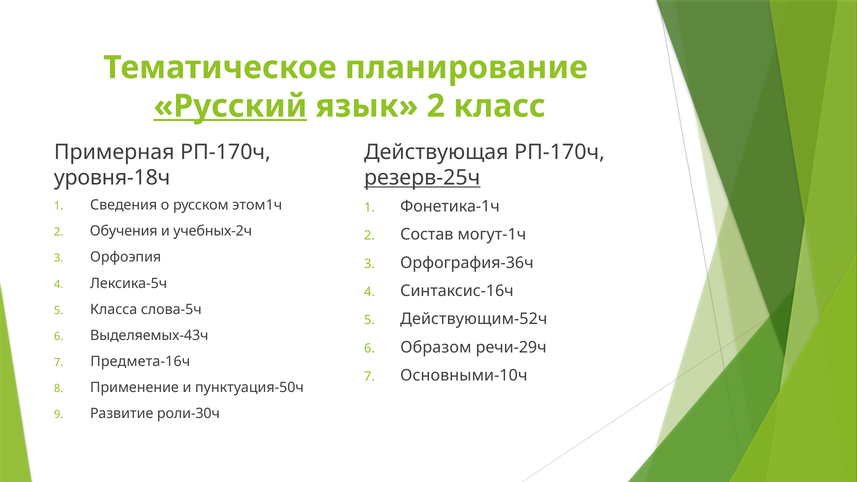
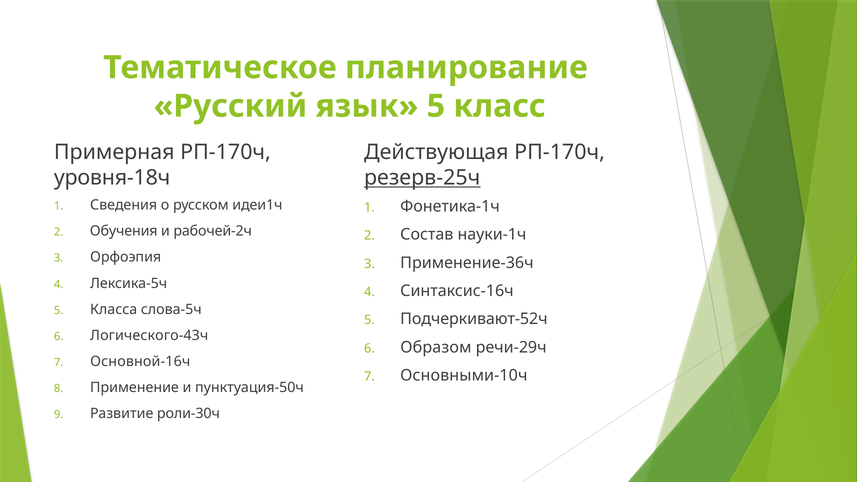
Русский underline: present -> none (230, 106)
язык 2: 2 -> 5 (436, 106)
этом1ч: этом1ч -> идеи1ч (257, 205)
учебных-2ч: учебных-2ч -> рабочей-2ч (213, 231)
могут-1ч: могут-1ч -> науки-1ч (492, 235)
Орфография-36ч: Орфография-36ч -> Применение-36ч (467, 263)
Действующим-52ч: Действующим-52ч -> Подчеркивают-52ч (474, 319)
Выделяемых-43ч: Выделяемых-43ч -> Логического-43ч (149, 335)
Предмета-16ч: Предмета-16ч -> Основной-16ч (140, 362)
